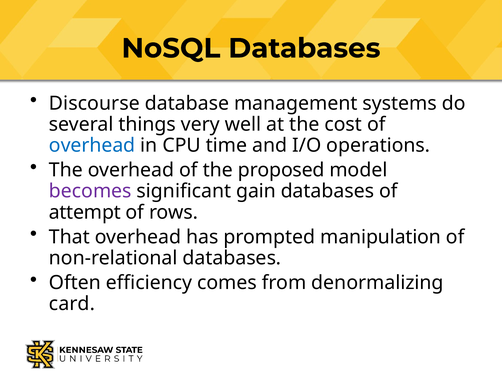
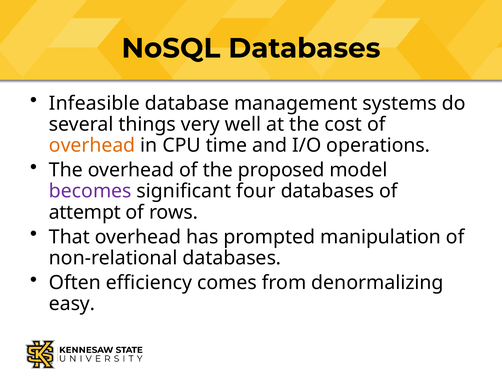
Discourse: Discourse -> Infeasible (94, 103)
overhead colour: blue -> orange (92, 146)
gain: gain -> four (256, 191)
card: card -> easy (72, 304)
